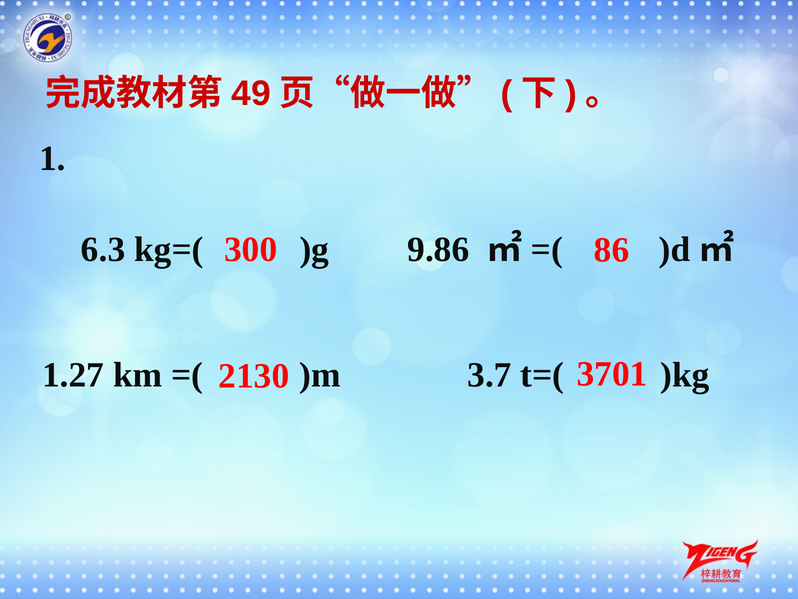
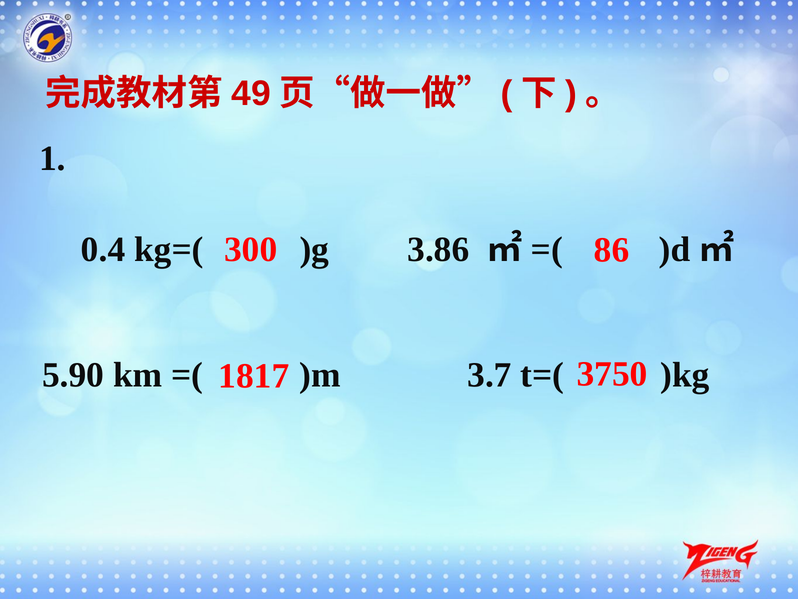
6.3: 6.3 -> 0.4 (103, 249)
9.86: 9.86 -> 3.86 (438, 249)
3701: 3701 -> 3750 (612, 374)
1.27: 1.27 -> 5.90 (73, 375)
2130: 2130 -> 1817 (254, 376)
